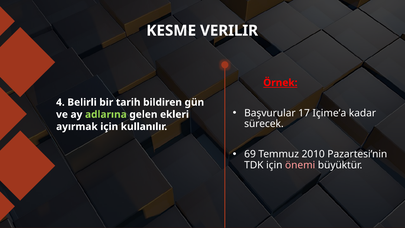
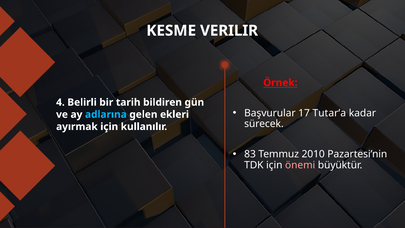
Içime’a: Içime’a -> Tutar’a (329, 113)
adlarına colour: light green -> light blue (106, 114)
69: 69 -> 83 (250, 154)
